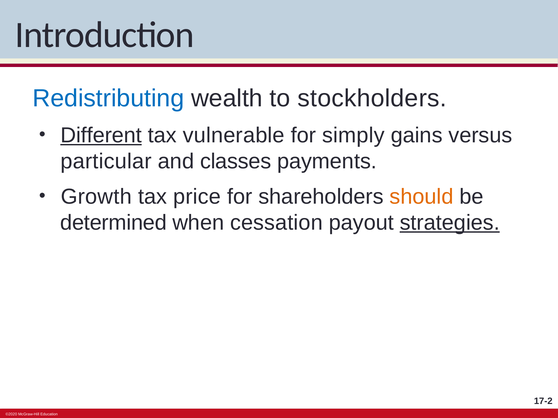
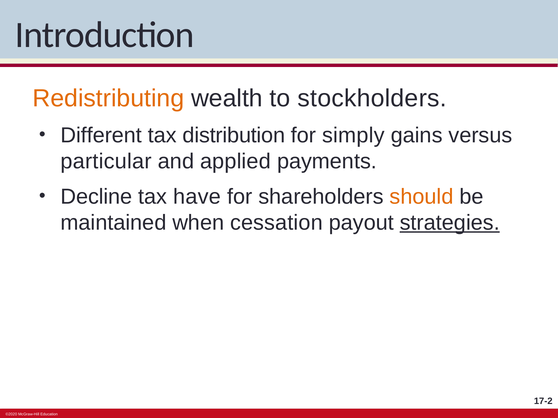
Redistributing colour: blue -> orange (108, 98)
Different underline: present -> none (101, 135)
vulnerable: vulnerable -> distribution (234, 135)
classes: classes -> applied (235, 161)
Growth: Growth -> Decline (96, 197)
price: price -> have (197, 197)
determined: determined -> maintained (113, 223)
